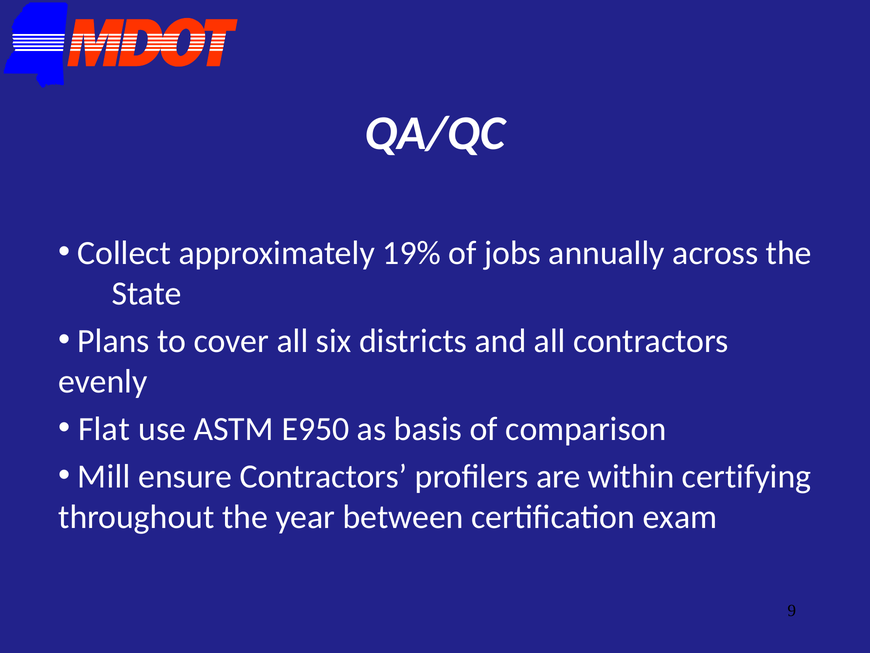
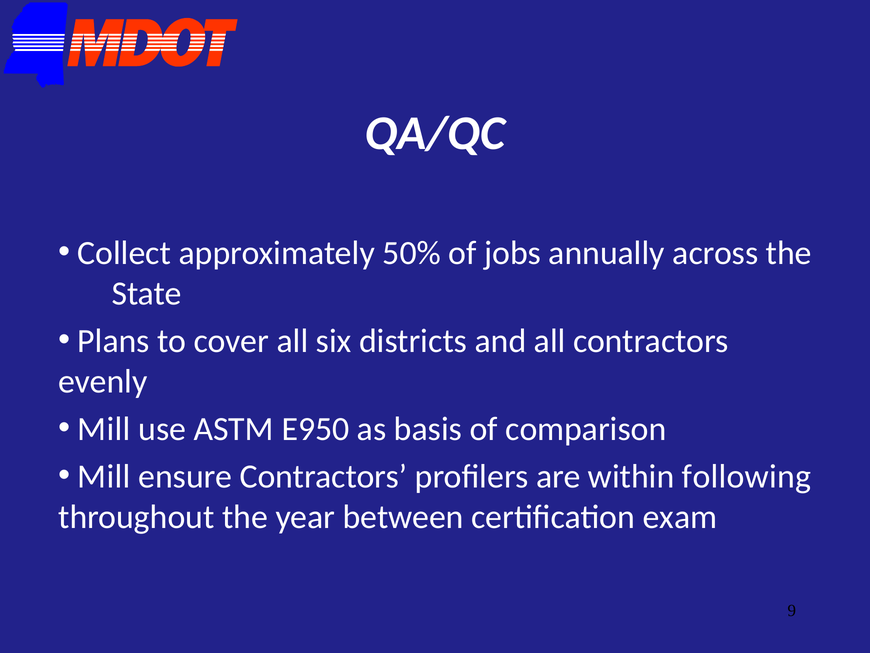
19%: 19% -> 50% (412, 253)
Flat: Flat -> Mill (104, 429)
certifying: certifying -> following (747, 476)
